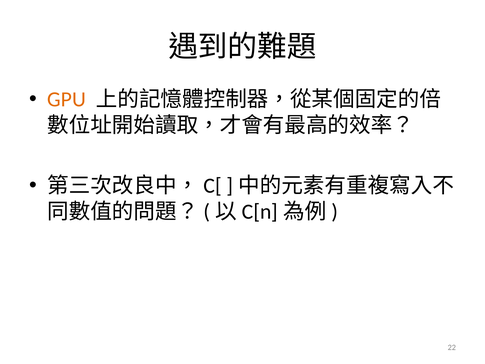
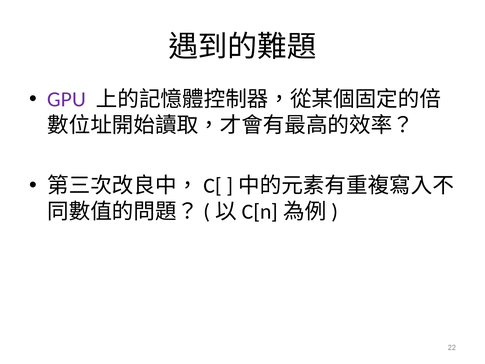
GPU colour: orange -> purple (67, 99)
